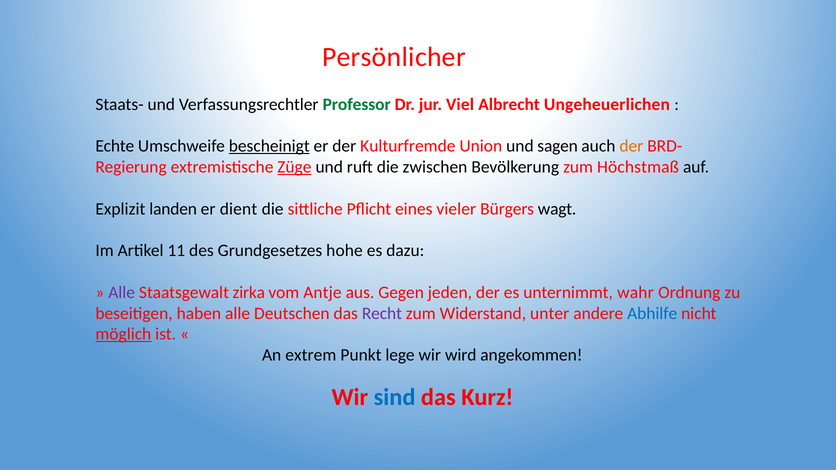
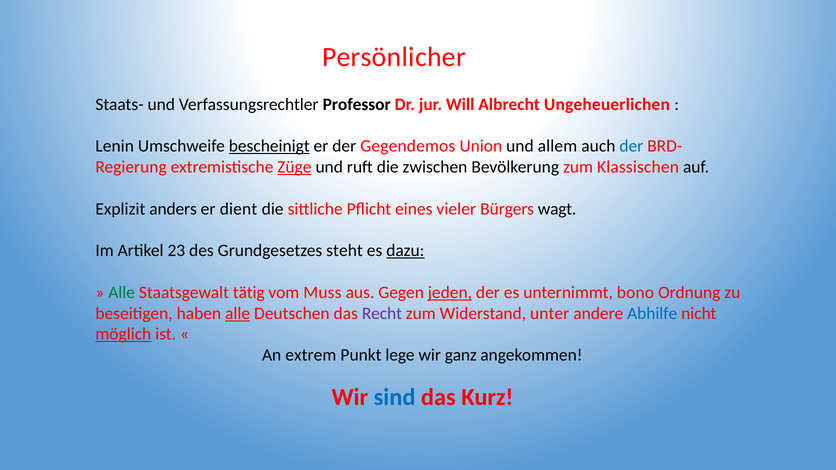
Professor colour: green -> black (357, 104)
Viel: Viel -> Will (460, 104)
Echte: Echte -> Lenin (115, 146)
Kulturfremde: Kulturfremde -> Gegendemos (408, 146)
sagen: sagen -> allem (557, 146)
der colour: orange -> blue (631, 146)
Höchstmaß: Höchstmaß -> Klassischen (638, 167)
landen: landen -> anders (173, 209)
11: 11 -> 23 (176, 251)
hohe: hohe -> steht (345, 251)
dazu underline: none -> present (405, 251)
Alle colour: purple -> green (122, 293)
zirka: zirka -> tätig (249, 293)
Antje: Antje -> Muss (322, 293)
jeden underline: none -> present (450, 293)
wahr: wahr -> bono (635, 293)
alle underline: none -> present (238, 313)
wird: wird -> ganz (461, 355)
